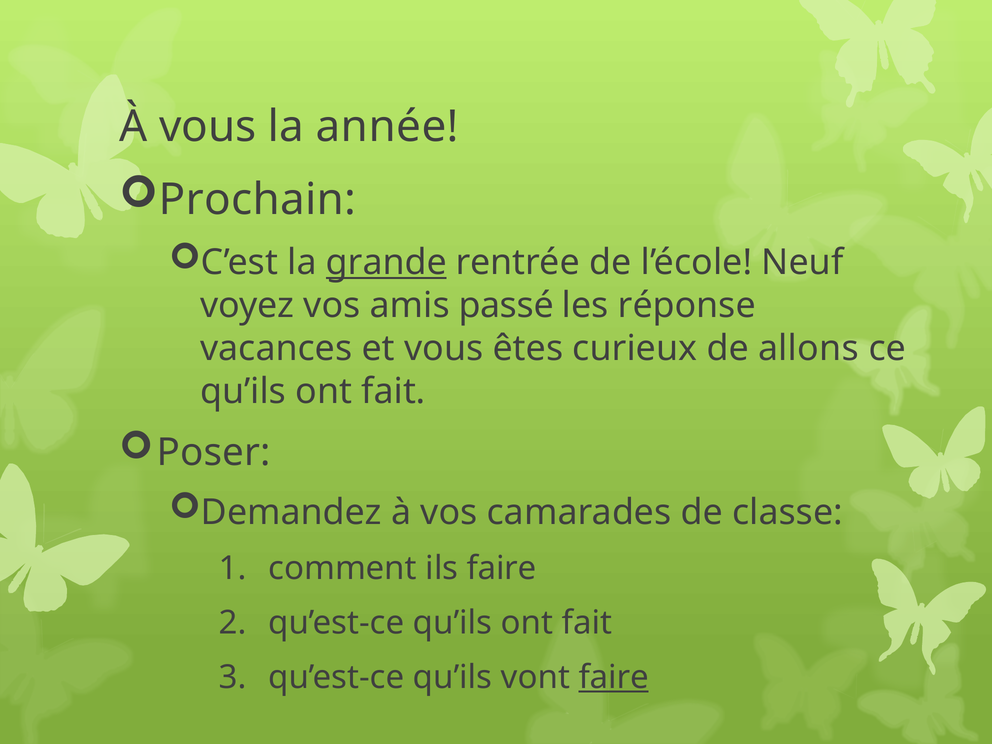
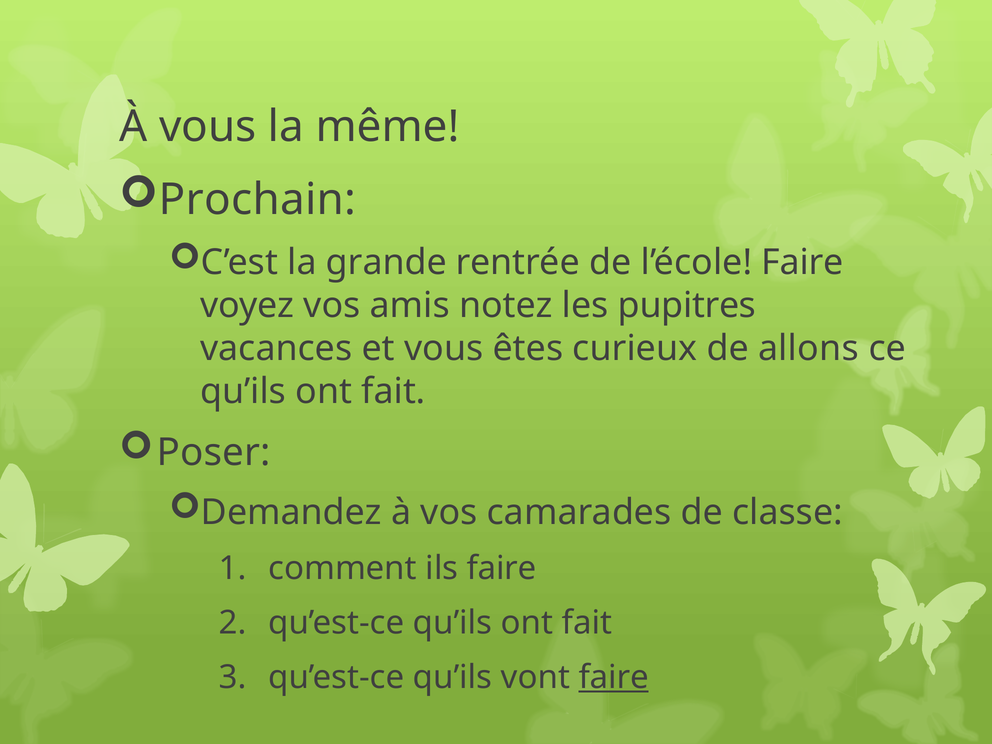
année: année -> même (388, 127)
grande underline: present -> none (386, 263)
l’école Neuf: Neuf -> Faire (803, 263)
passé: passé -> notez (506, 306)
réponse: réponse -> pupitres (687, 306)
